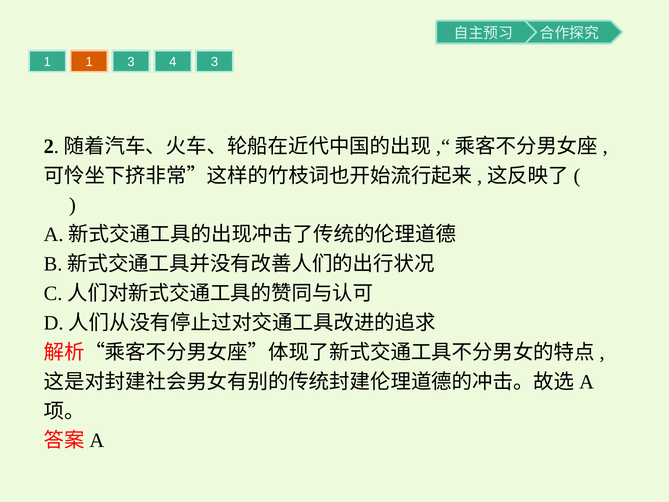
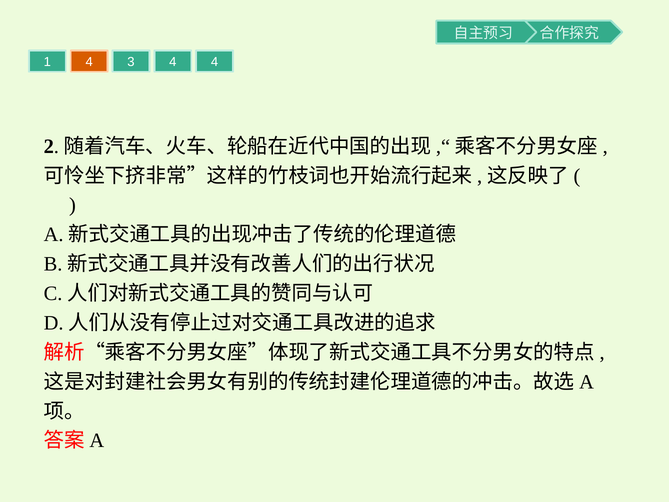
1 1: 1 -> 4 (89, 62)
4 3: 3 -> 4 (215, 62)
